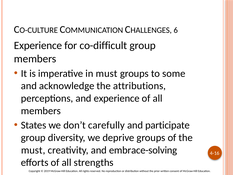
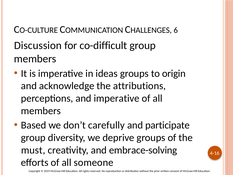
Experience: Experience -> Discussion (38, 45)
in must: must -> ideas (107, 73)
some: some -> origin (174, 73)
and experience: experience -> imperative (117, 98)
States: States -> Based (34, 125)
strengths: strengths -> someone (94, 162)
